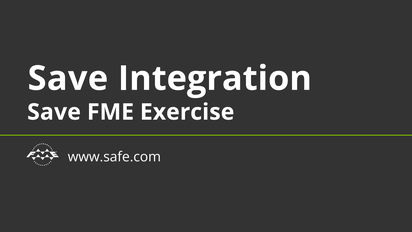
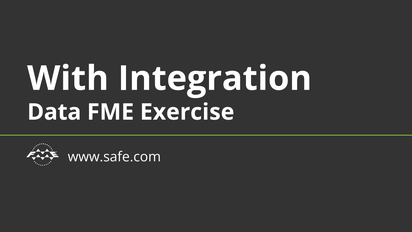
Save: Save -> With (68, 78)
Save: Save -> Data (54, 112)
